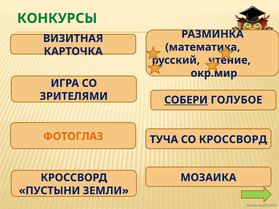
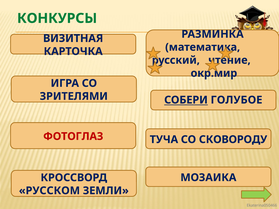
ФОТОГЛАЗ colour: orange -> red (73, 137)
СО КРОССВОРД: КРОССВОРД -> СКОВОРОДУ (233, 140)
ПУСТЫНИ: ПУСТЫНИ -> РУССКОМ (49, 191)
